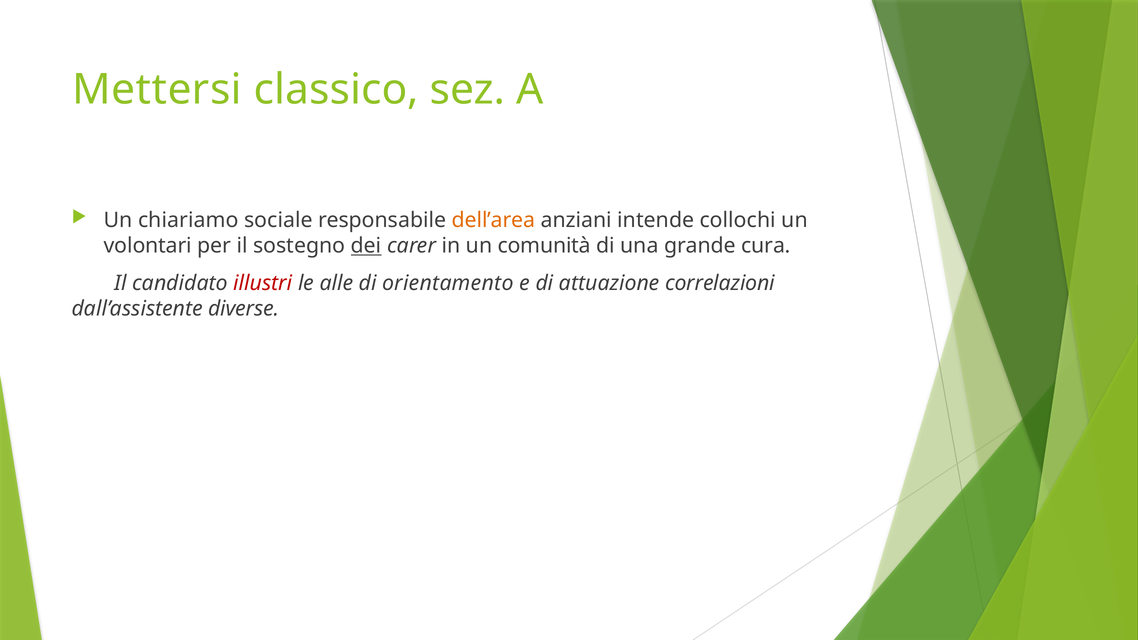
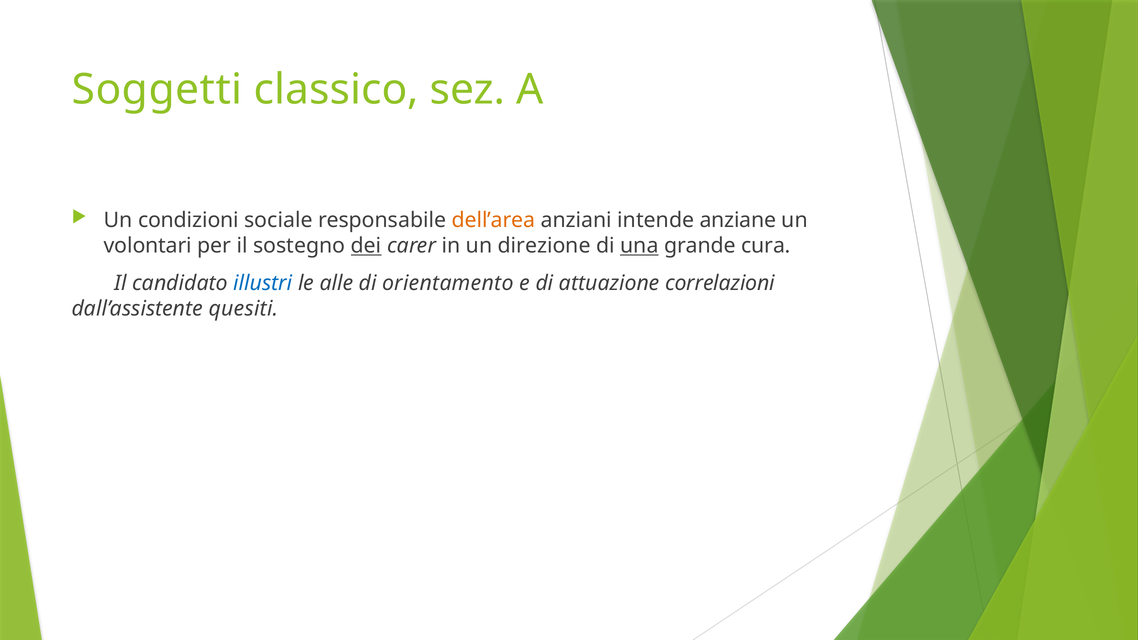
Mettersi: Mettersi -> Soggetti (157, 90)
chiariamo: chiariamo -> condizioni (188, 220)
collochi: collochi -> anziane (738, 220)
comunità: comunità -> direzione (544, 246)
una underline: none -> present (639, 246)
illustri colour: red -> blue (263, 283)
diverse: diverse -> quesiti (243, 309)
